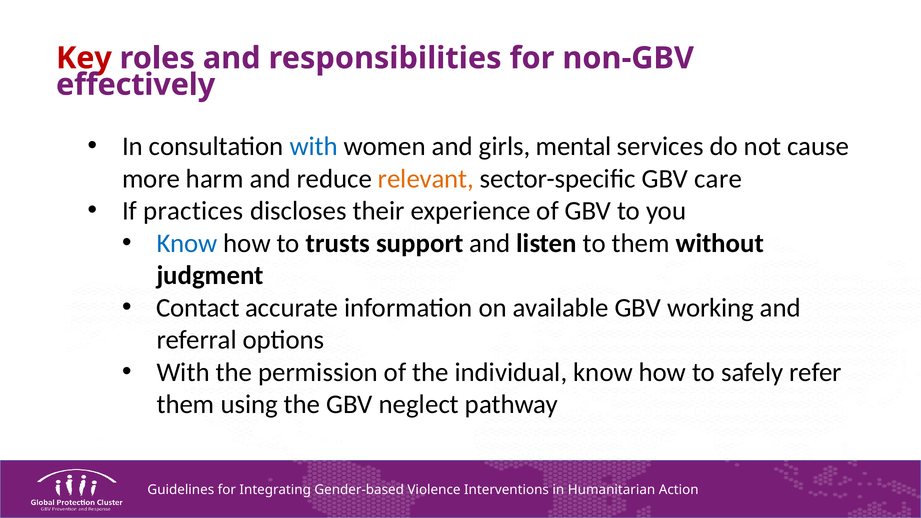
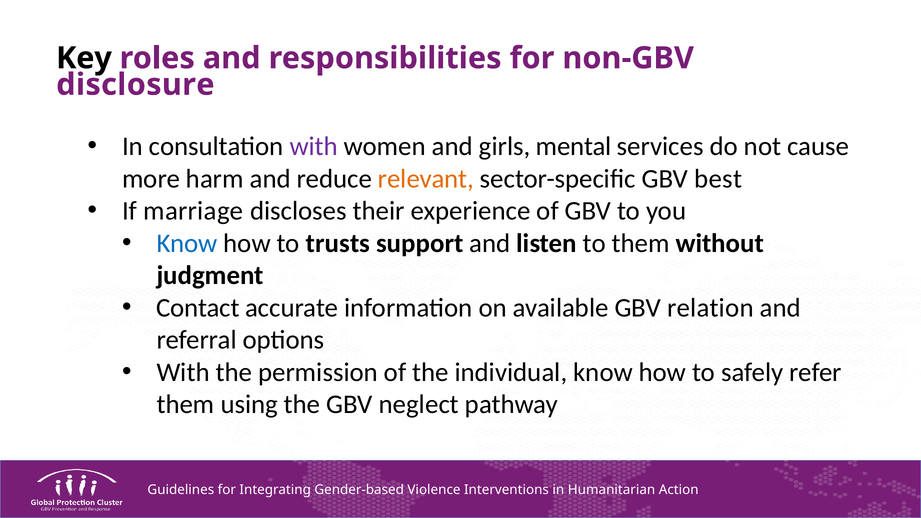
Key colour: red -> black (84, 58)
effectively: effectively -> disclosure (135, 85)
with colour: blue -> purple (314, 146)
care: care -> best (718, 179)
practices: practices -> marriage (193, 211)
working: working -> relation (710, 308)
